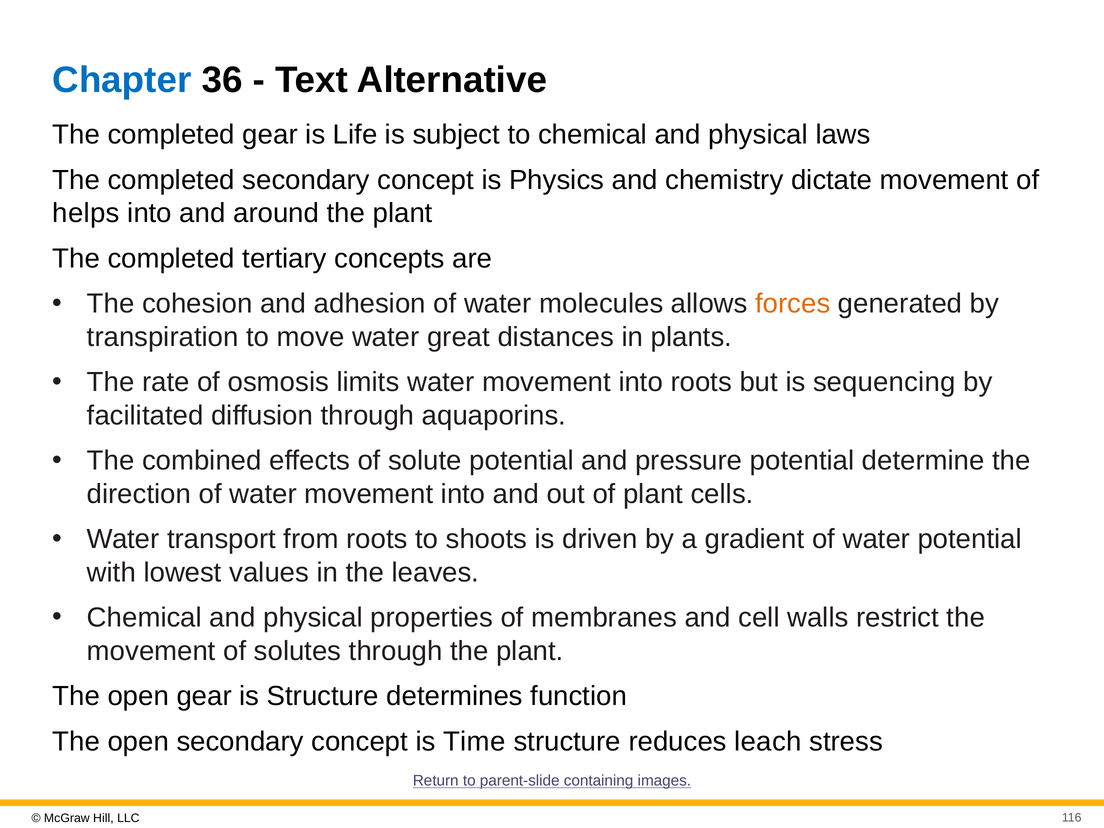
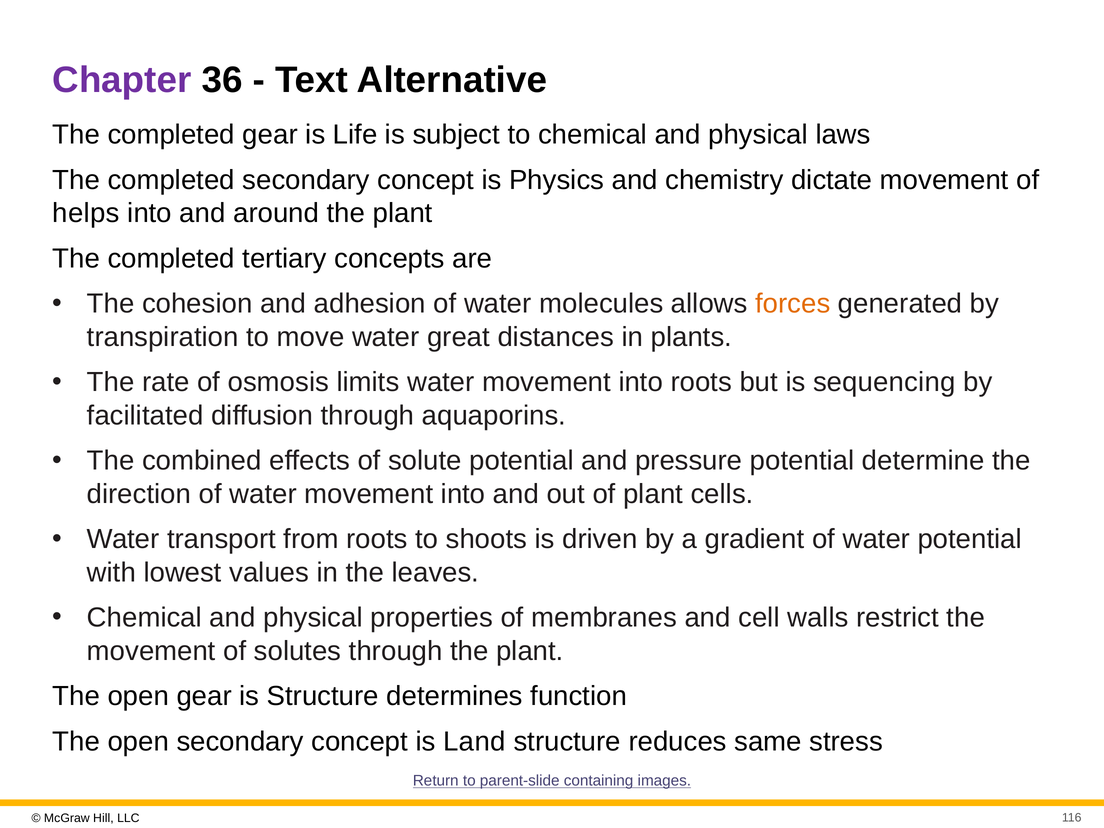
Chapter colour: blue -> purple (122, 80)
Time: Time -> Land (474, 742)
leach: leach -> same (768, 742)
